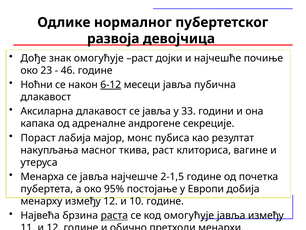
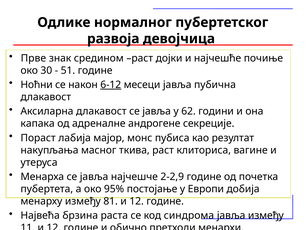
Дође: Дође -> Прве (33, 58)
знак омогућује: омогућује -> средином (99, 58)
23: 23 -> 30 (46, 70)
46: 46 -> 51 (68, 70)
33: 33 -> 62 (188, 111)
2-1,5: 2-1,5 -> 2-2,9 (172, 176)
између 12: 12 -> 81 (111, 201)
10: 10 -> 12 (137, 201)
раста underline: present -> none (114, 215)
код омогућује: омогућује -> синдрома (189, 215)
